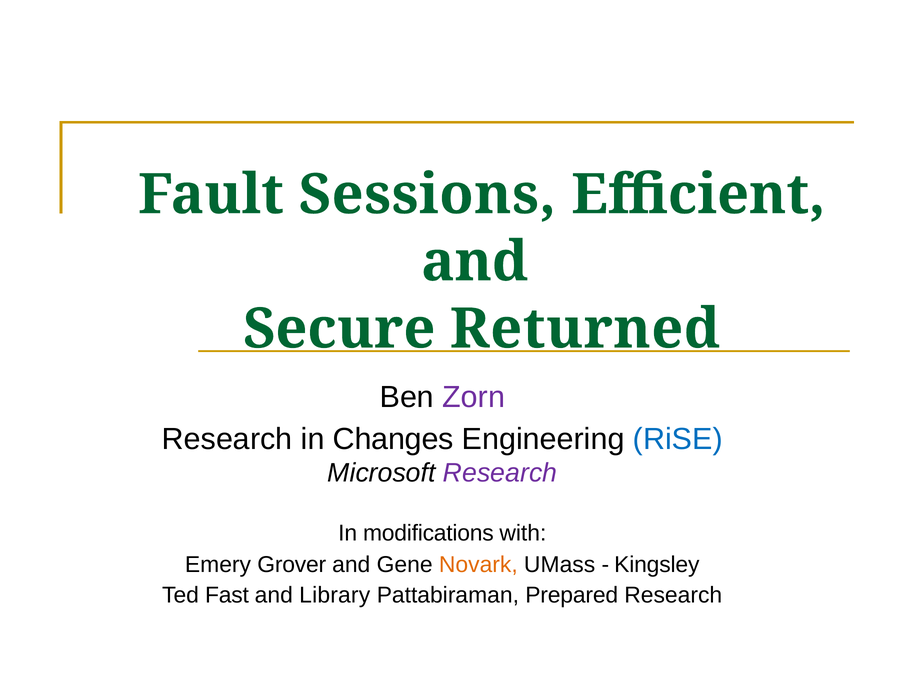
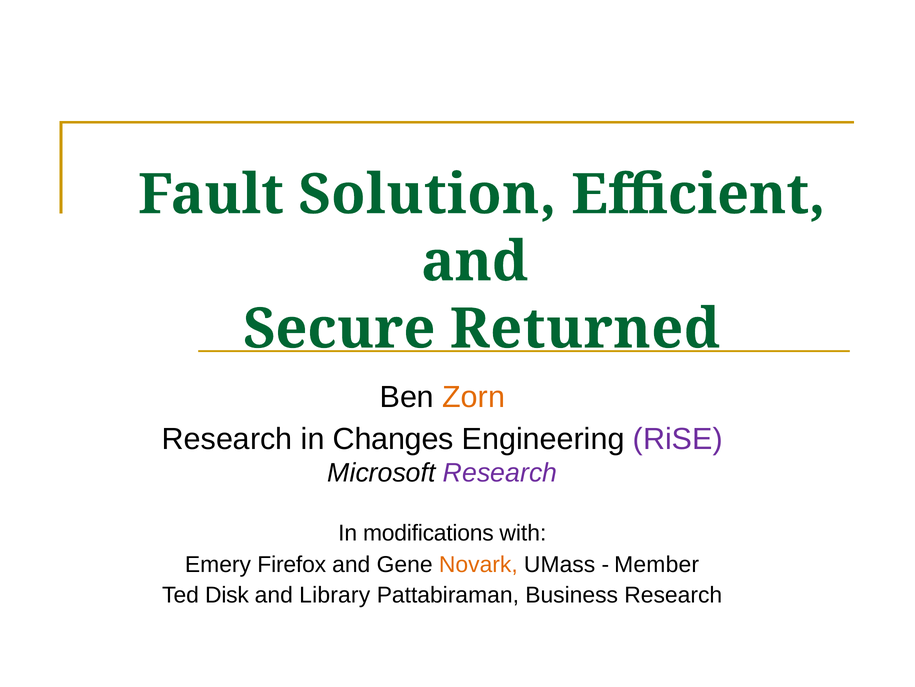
Sessions: Sessions -> Solution (427, 195)
Zorn colour: purple -> orange (474, 397)
RiSE colour: blue -> purple (678, 439)
Grover: Grover -> Firefox (292, 564)
Kingsley: Kingsley -> Member (657, 564)
Fast: Fast -> Disk (227, 595)
Prepared: Prepared -> Business (572, 595)
